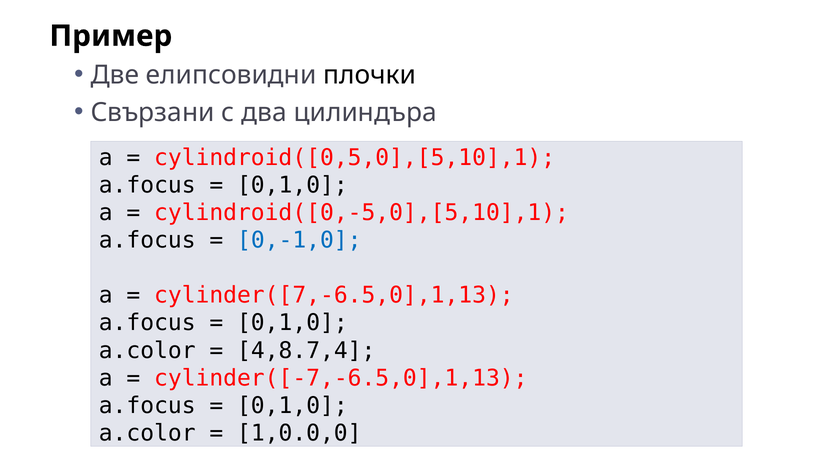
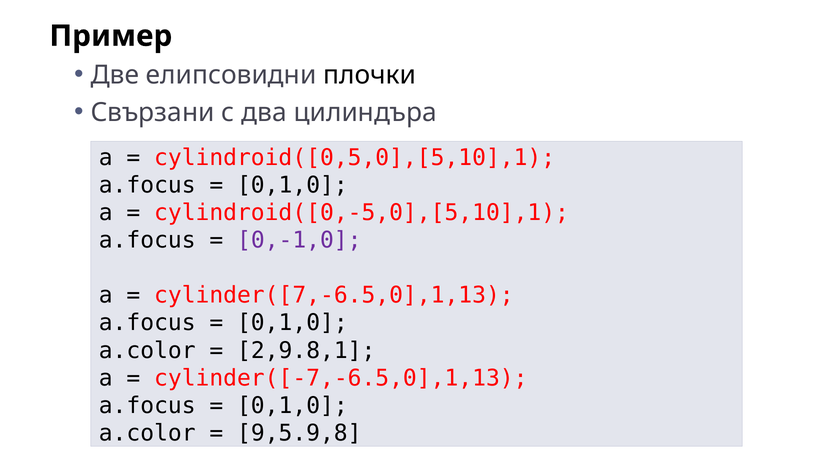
0,-1,0 colour: blue -> purple (299, 240)
4,8.7,4: 4,8.7,4 -> 2,9.8,1 (306, 350)
1,0.0,0: 1,0.0,0 -> 9,5.9,8 (299, 433)
